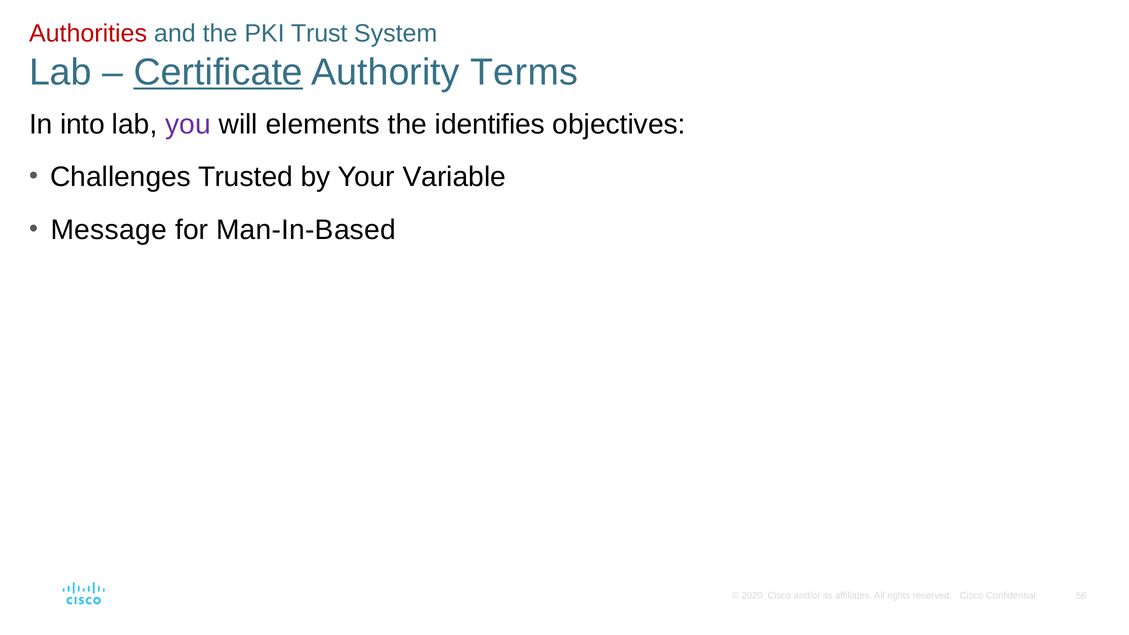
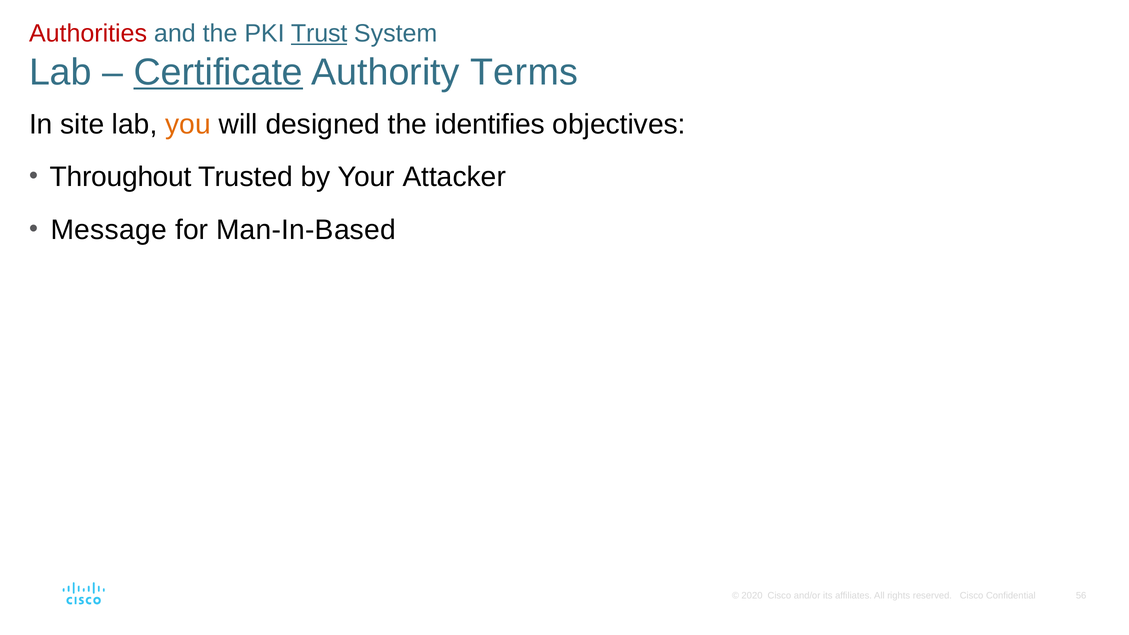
Trust underline: none -> present (319, 34)
into: into -> site (82, 124)
you colour: purple -> orange (188, 124)
elements: elements -> designed (323, 124)
Challenges: Challenges -> Throughout (121, 177)
Variable: Variable -> Attacker (454, 177)
